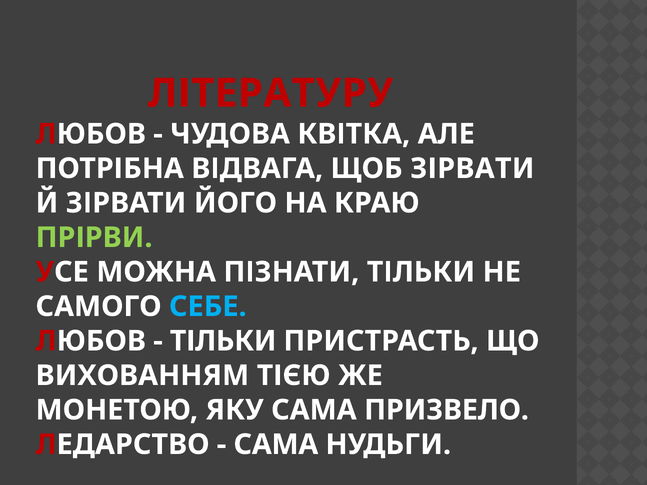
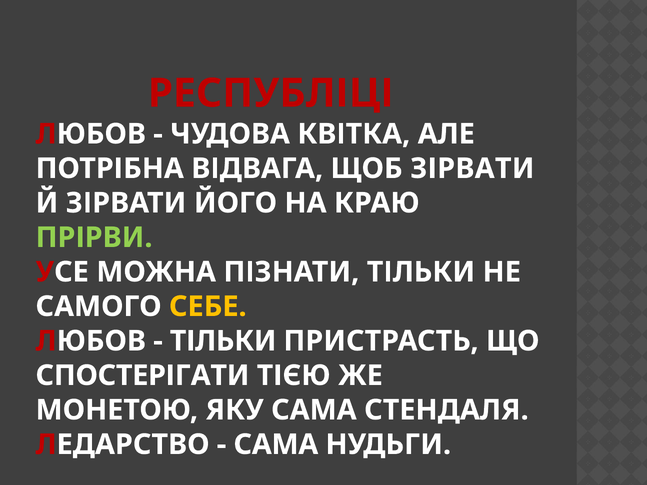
ЛІТЕРАТУРУ: ЛІТЕРАТУРУ -> РЕСПУБЛІЦІ (271, 93)
СЕБЕ colour: light blue -> yellow (208, 307)
ВИХОВАННЯМ: ВИХОВАННЯМ -> СПОСТЕРІГАТИ (143, 376)
ПРИЗВЕЛО: ПРИЗВЕЛО -> СТЕНДАЛЯ (446, 410)
